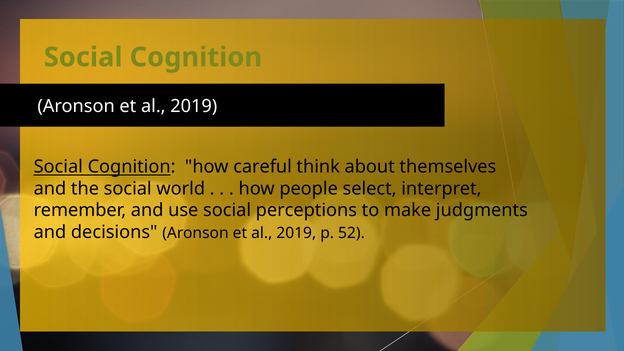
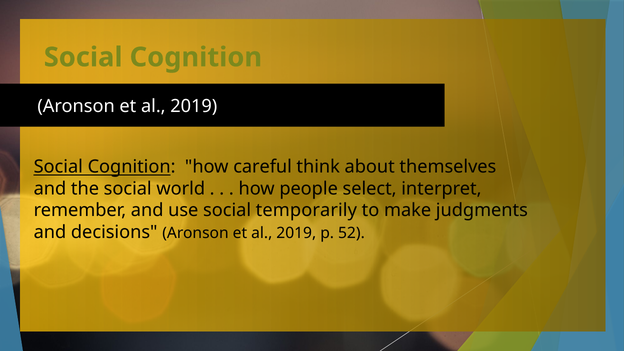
perceptions: perceptions -> temporarily (306, 210)
